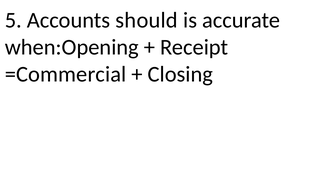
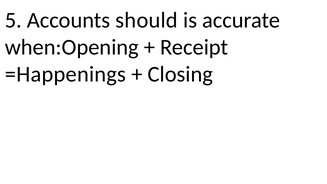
=Commercial: =Commercial -> =Happenings (65, 74)
